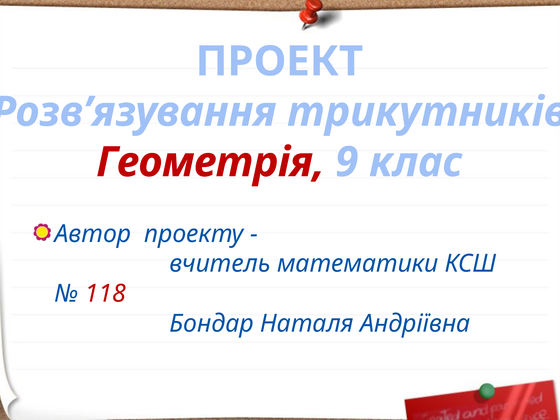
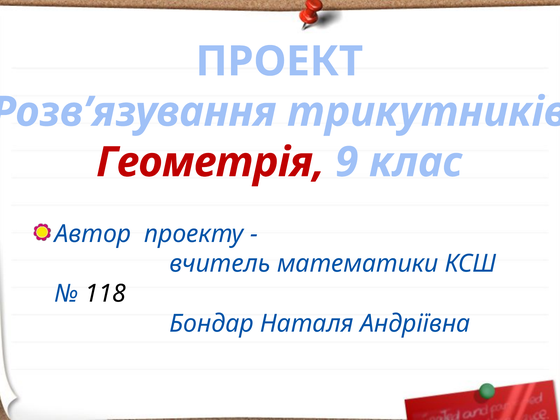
118 colour: red -> black (105, 294)
